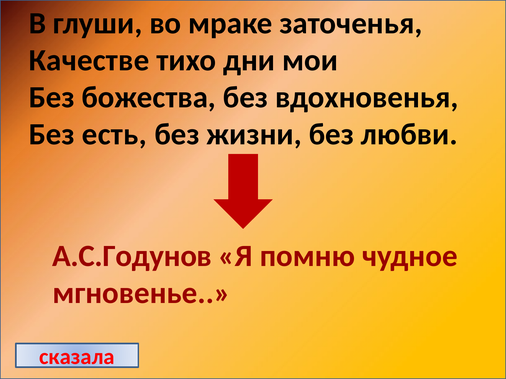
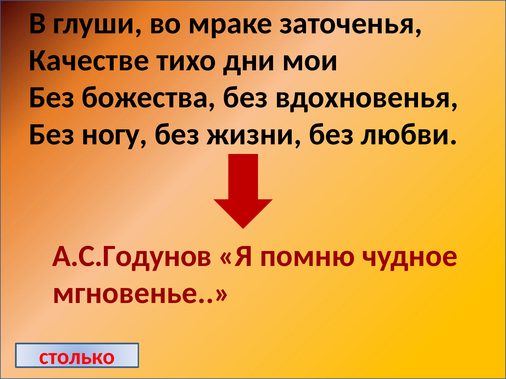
есть: есть -> ногу (115, 134)
сказала: сказала -> столько (77, 357)
